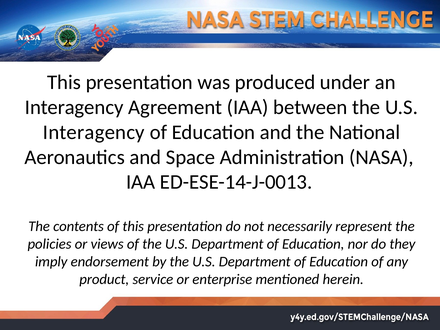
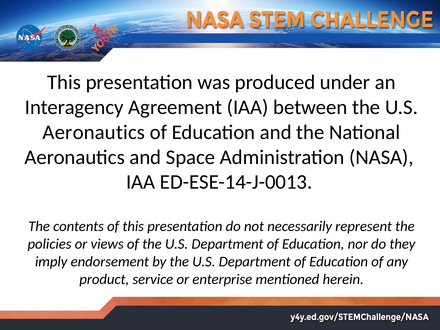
Interagency: Interagency -> Aeronautics (94, 132)
